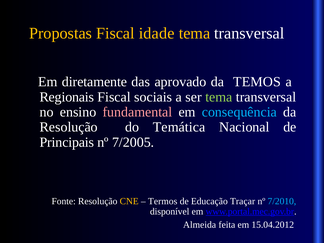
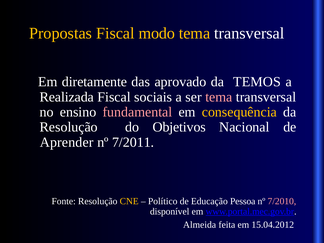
idade: idade -> modo (157, 33)
Regionais: Regionais -> Realizada (67, 97)
tema colour: light green -> pink (219, 97)
consequência colour: light blue -> yellow (239, 112)
Temática: Temática -> Objetivos (179, 127)
Principais: Principais -> Aprender (67, 142)
7/2005: 7/2005 -> 7/2011 (133, 142)
Termos: Termos -> Político (163, 201)
Traçar: Traçar -> Pessoa (243, 201)
7/2010 colour: light blue -> pink (282, 201)
